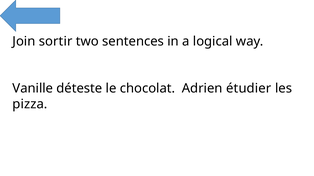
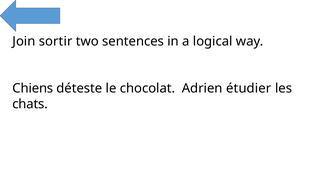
Vanille: Vanille -> Chiens (33, 89)
pizza: pizza -> chats (30, 104)
